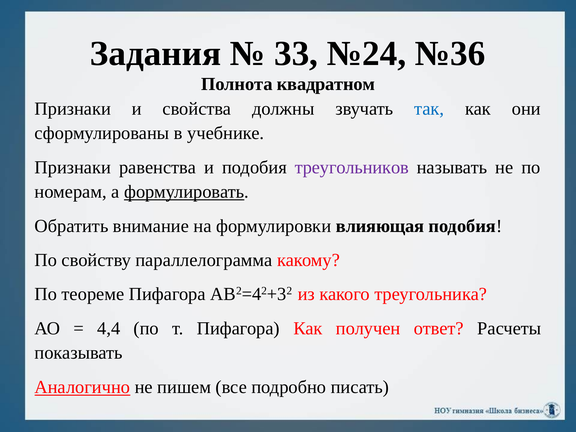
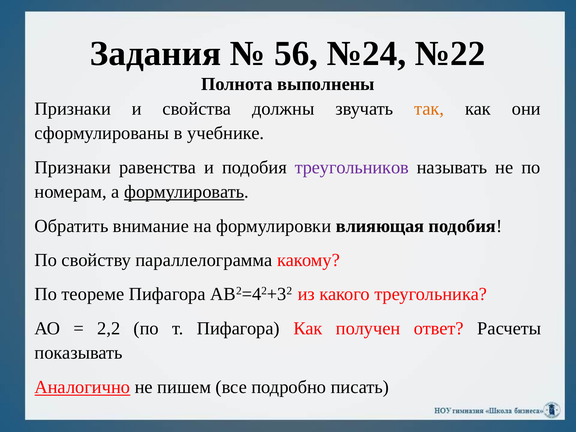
33: 33 -> 56 (296, 54)
№36: №36 -> №22 (450, 54)
квадратном: квадратном -> выполнены (326, 84)
так colour: blue -> orange (429, 109)
4,4: 4,4 -> 2,2 (109, 328)
